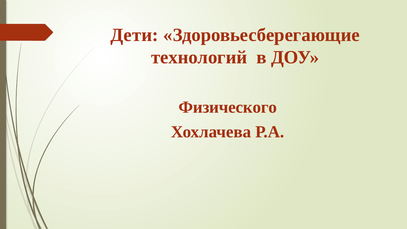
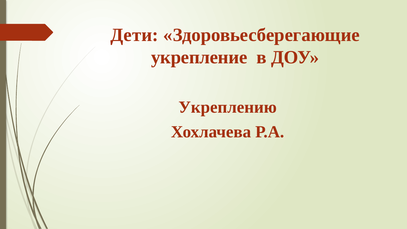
технологий: технологий -> укрепление (199, 57)
Физического: Физического -> Укреплению (228, 107)
